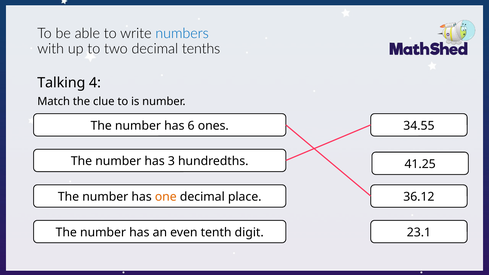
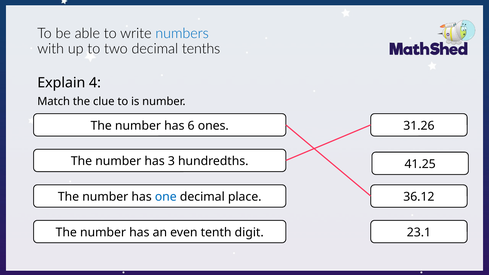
Talking: Talking -> Explain (61, 83)
34.55: 34.55 -> 31.26 (419, 126)
one colour: orange -> blue (166, 197)
